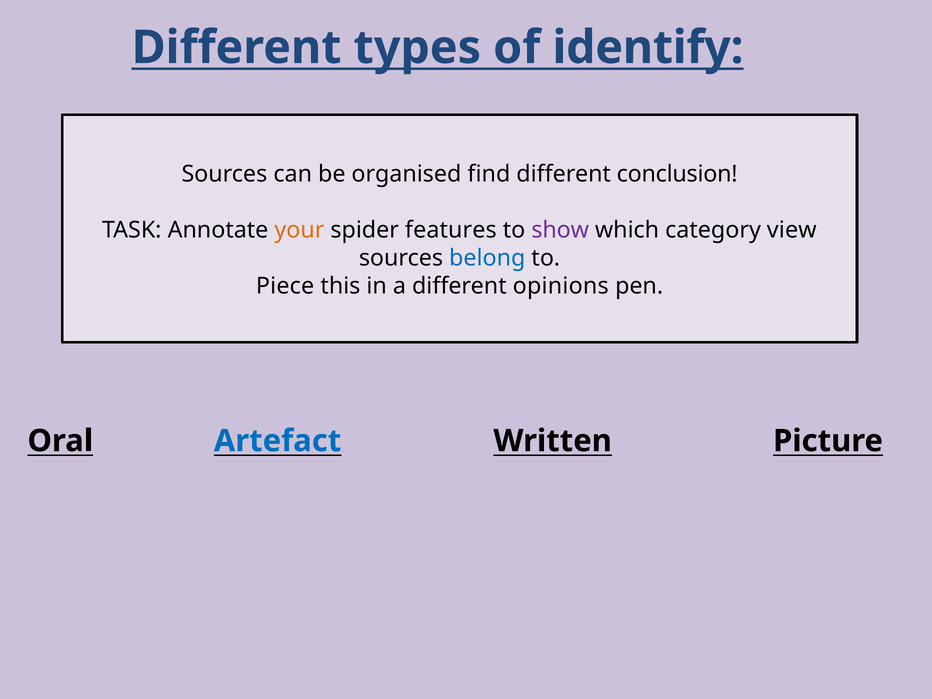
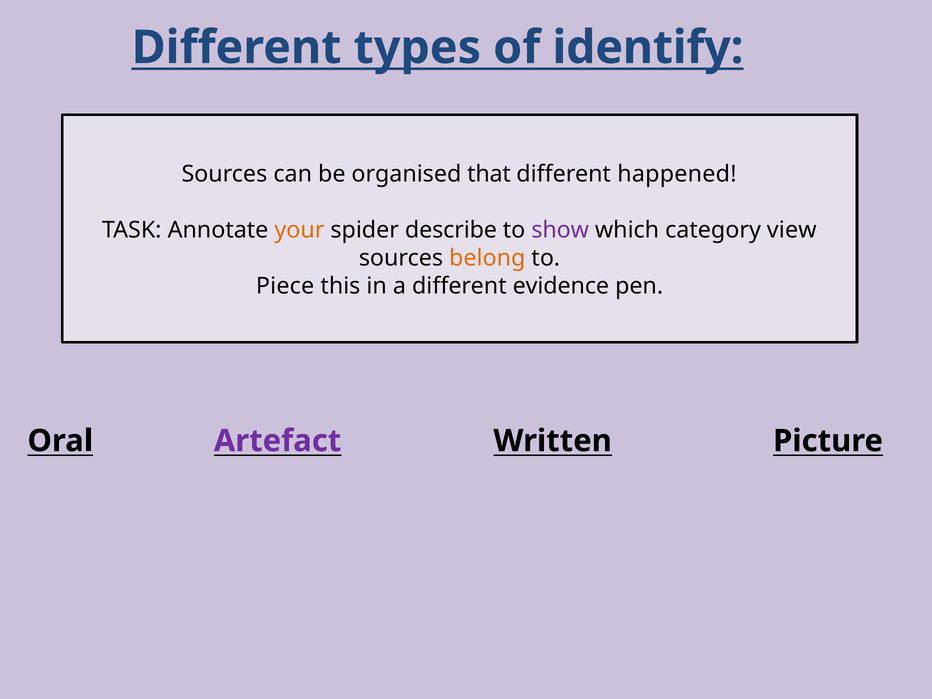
find: find -> that (489, 174)
conclusion: conclusion -> happened (677, 174)
features: features -> describe (451, 230)
belong colour: blue -> orange (487, 258)
opinions: opinions -> evidence (561, 286)
Artefact colour: blue -> purple (278, 441)
